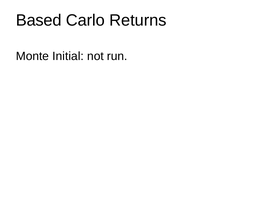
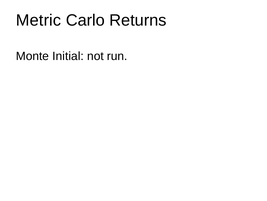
Based: Based -> Metric (39, 20)
